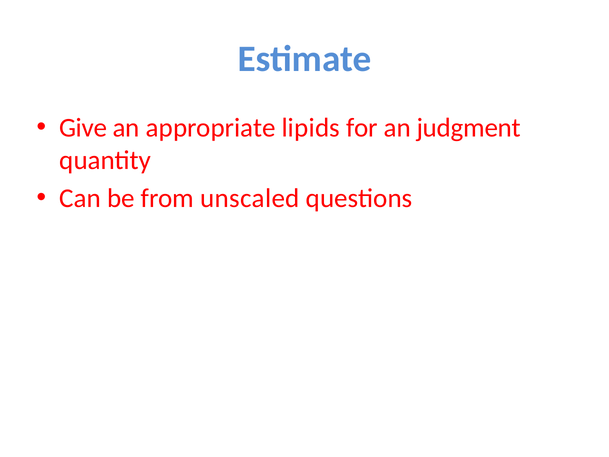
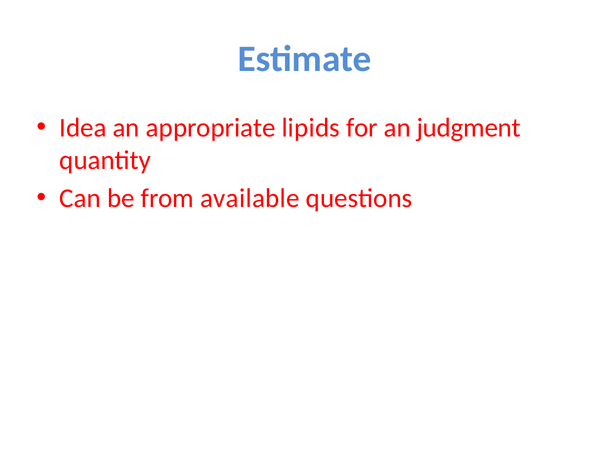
Give: Give -> Idea (83, 128)
unscaled: unscaled -> available (250, 198)
